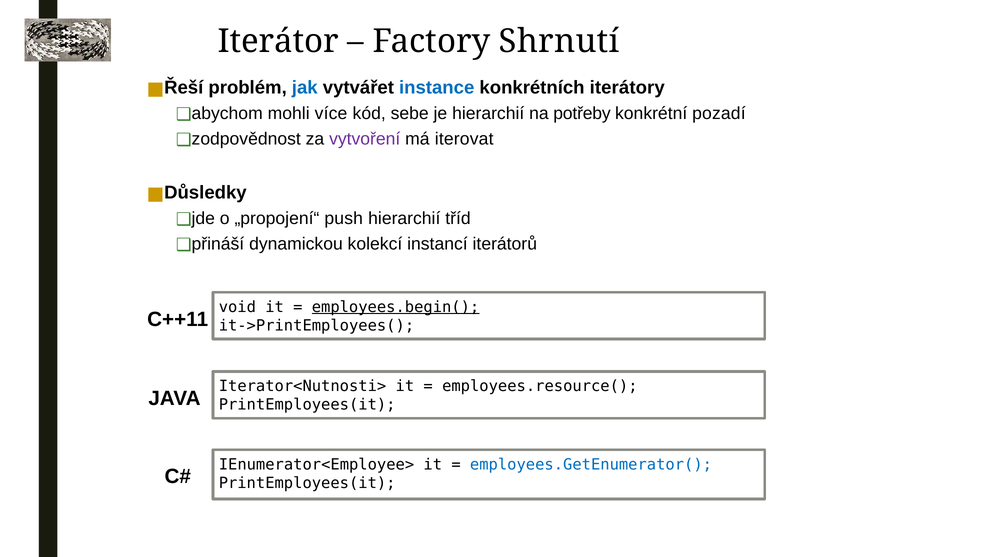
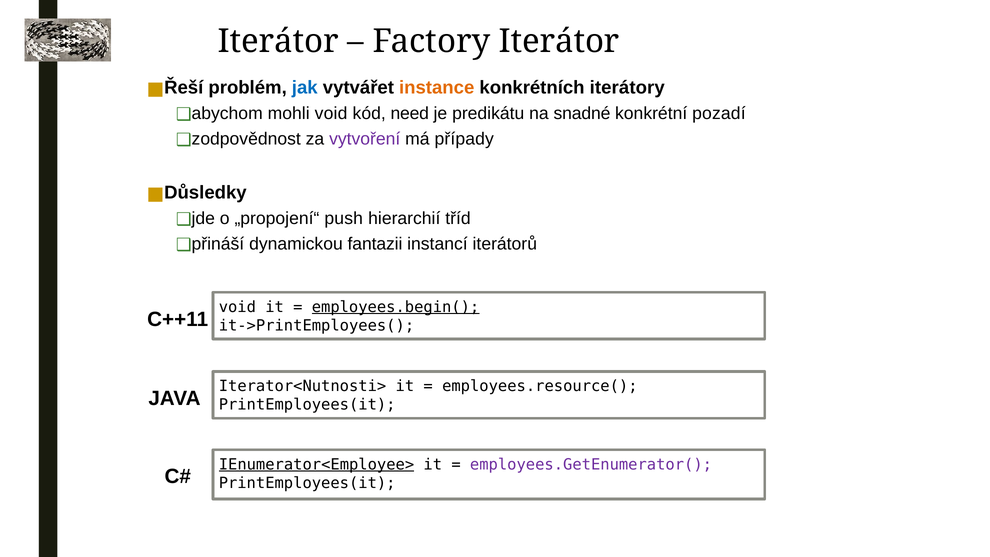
Factory Shrnutí: Shrnutí -> Iterátor (559, 41)
instance colour: blue -> orange (437, 88)
mohli více: více -> void (331, 114)
sebe: sebe -> need (410, 114)
je hierarchií: hierarchií -> predikátu (488, 114)
potřeby: potřeby -> snadné (582, 114)
iterovat: iterovat -> případy (464, 139)
kolekcí: kolekcí -> fantazii (375, 244)
IEnumerator<Employee> underline: none -> present (316, 464)
employees.GetEnumerator( colour: blue -> purple (591, 464)
